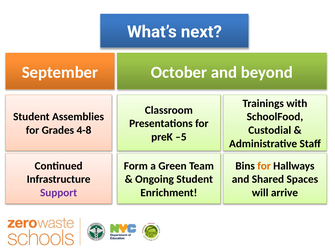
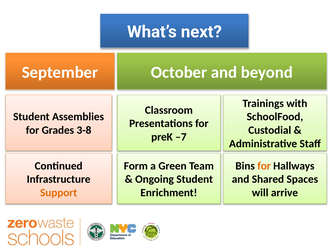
4-8: 4-8 -> 3-8 (84, 130)
–5: –5 -> –7 (181, 137)
Support colour: purple -> orange (59, 193)
